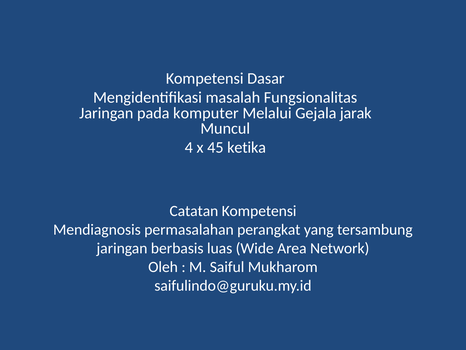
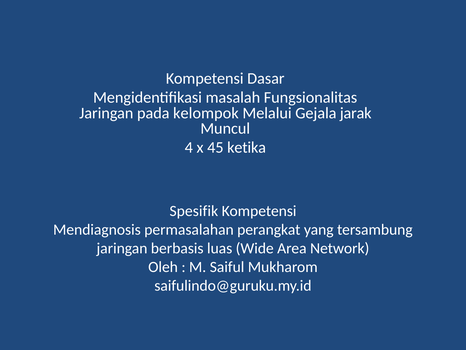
komputer: komputer -> kelompok (206, 113)
Catatan: Catatan -> Spesifik (194, 211)
